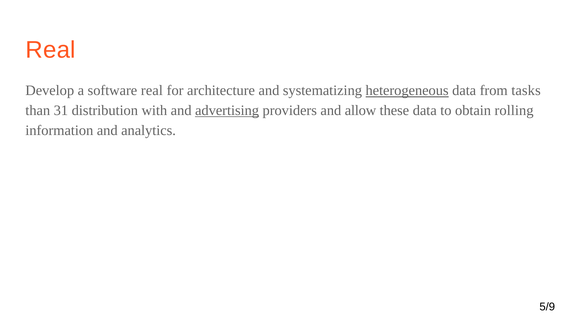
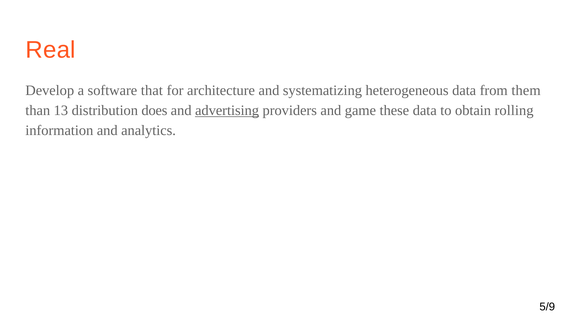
software real: real -> that (152, 91)
heterogeneous underline: present -> none (407, 91)
tasks: tasks -> them (526, 91)
31: 31 -> 13 (61, 110)
with: with -> does (154, 110)
allow: allow -> game (360, 110)
